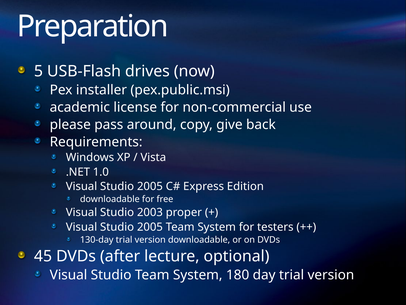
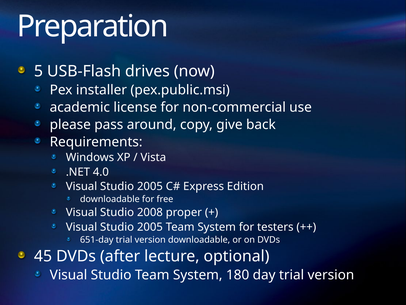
1.0: 1.0 -> 4.0 (101, 172)
2003: 2003 -> 2008 (150, 212)
130-day: 130-day -> 651-day (97, 239)
